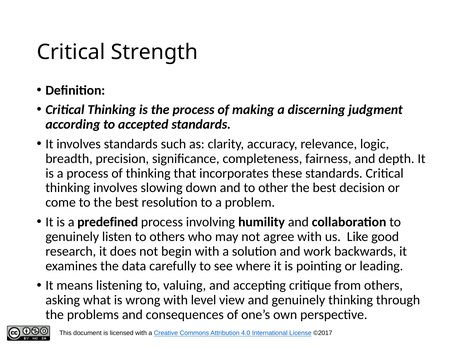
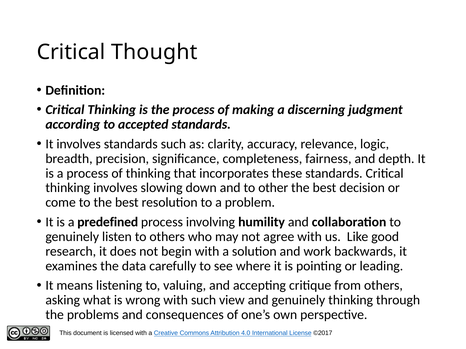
Strength: Strength -> Thought (154, 52)
with level: level -> such (204, 301)
